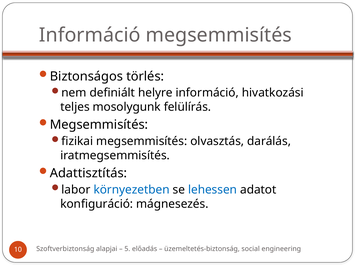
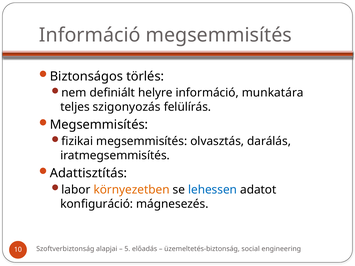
hivatkozási: hivatkozási -> munkatára (273, 93)
mosolygunk: mosolygunk -> szigonyozás (127, 107)
környezetben colour: blue -> orange (132, 190)
